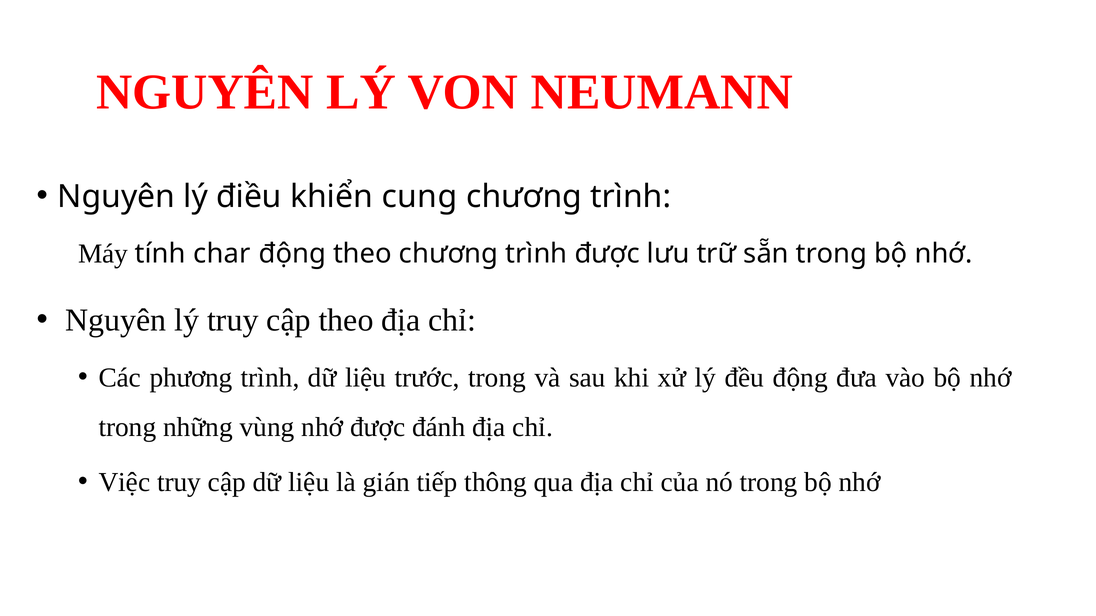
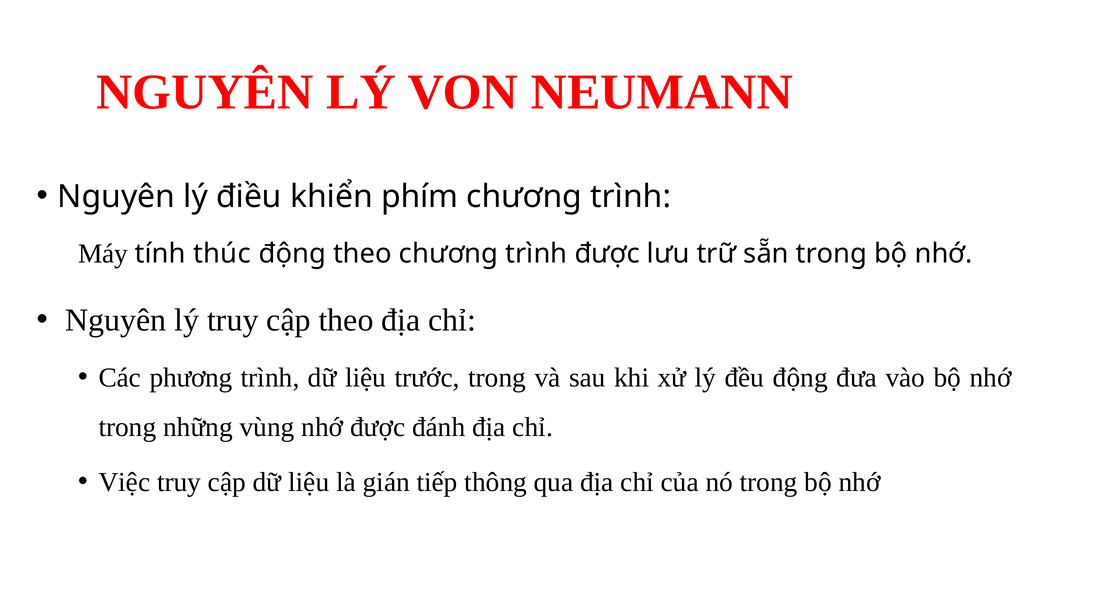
cung: cung -> phím (420, 197)
char: char -> thúc (222, 254)
